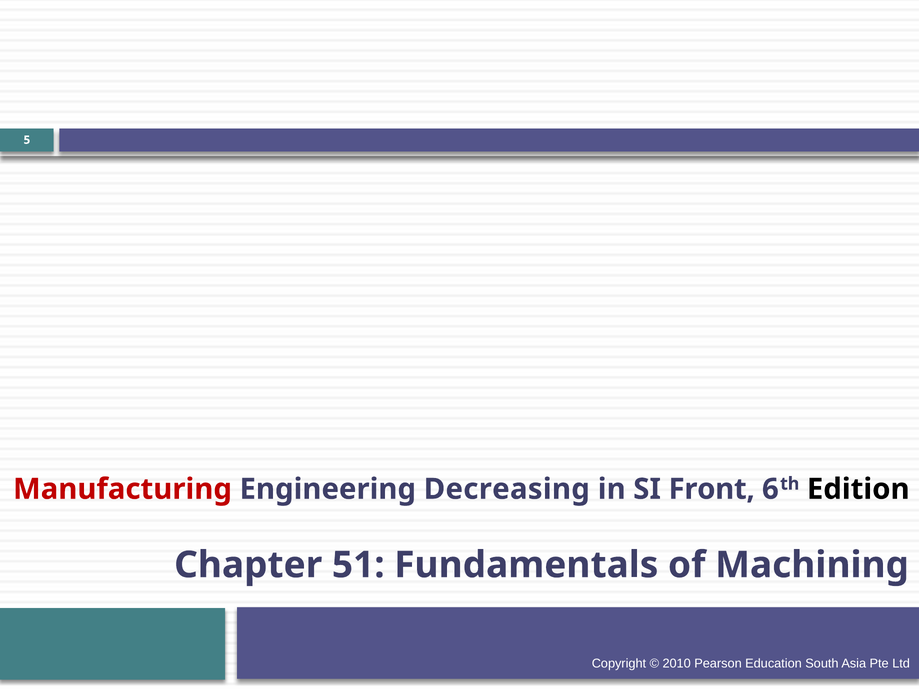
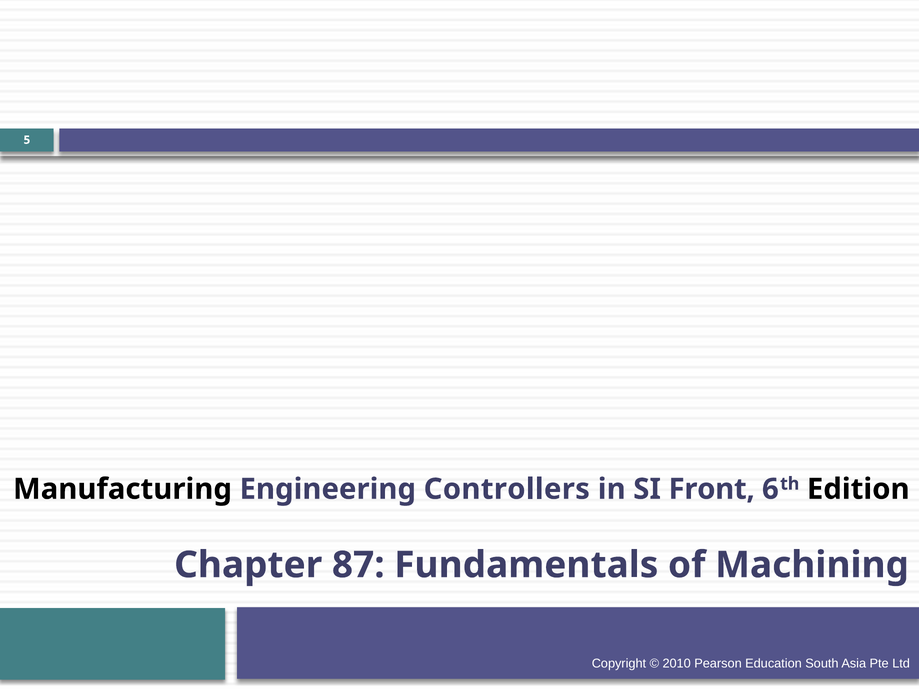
Manufacturing colour: red -> black (122, 489)
Decreasing: Decreasing -> Controllers (507, 489)
51: 51 -> 87 (358, 565)
